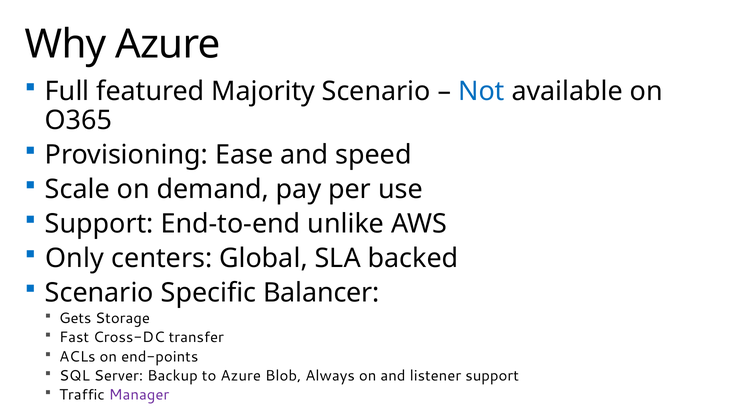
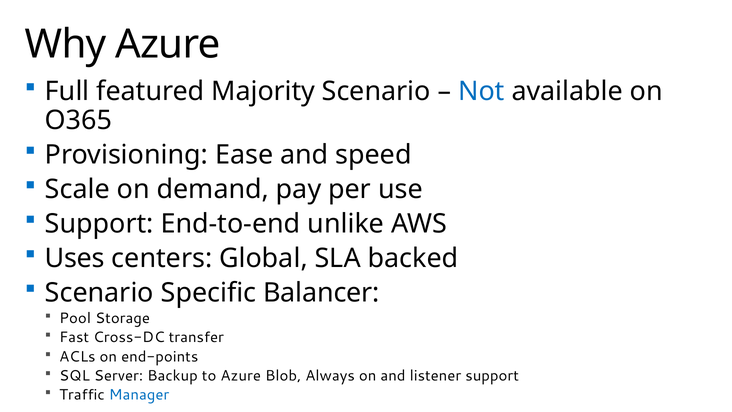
Only: Only -> Uses (75, 258)
Gets: Gets -> Pool (75, 318)
Manager colour: purple -> blue (139, 395)
